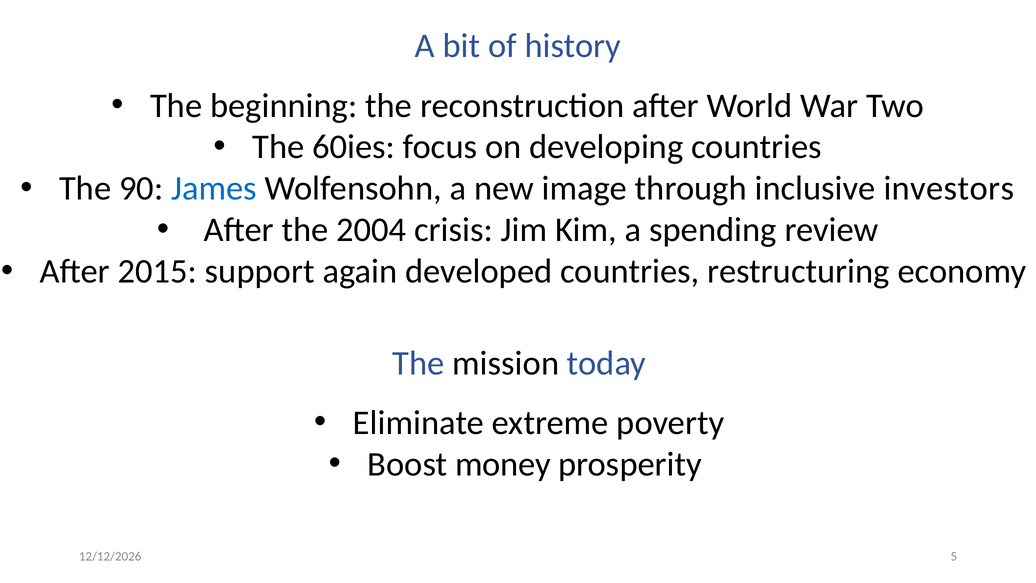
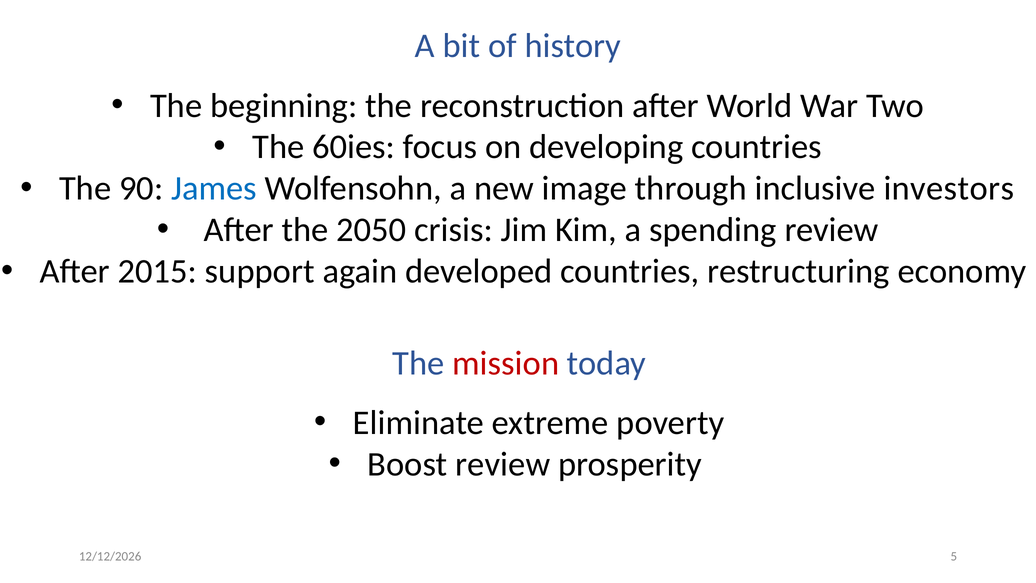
2004: 2004 -> 2050 (371, 230)
mission colour: black -> red (506, 363)
Boost money: money -> review (503, 464)
